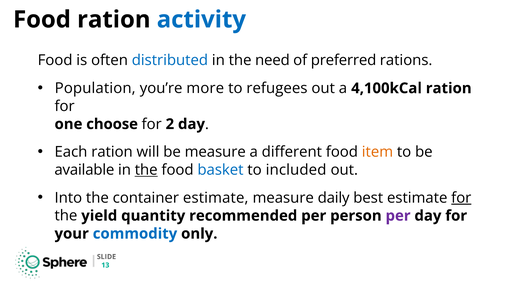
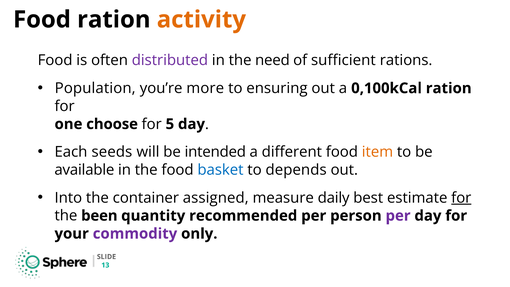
activity colour: blue -> orange (201, 20)
distributed colour: blue -> purple (170, 60)
preferred: preferred -> sufficient (343, 60)
refugees: refugees -> ensuring (277, 88)
4,100kCal: 4,100kCal -> 0,100kCal (387, 88)
2: 2 -> 5 (170, 124)
Each ration: ration -> seeds (112, 152)
be measure: measure -> intended (215, 152)
the underline: present -> none (146, 170)
included: included -> depends (296, 170)
container estimate: estimate -> assigned (216, 198)
yield: yield -> been (99, 216)
commodity colour: blue -> purple (135, 234)
